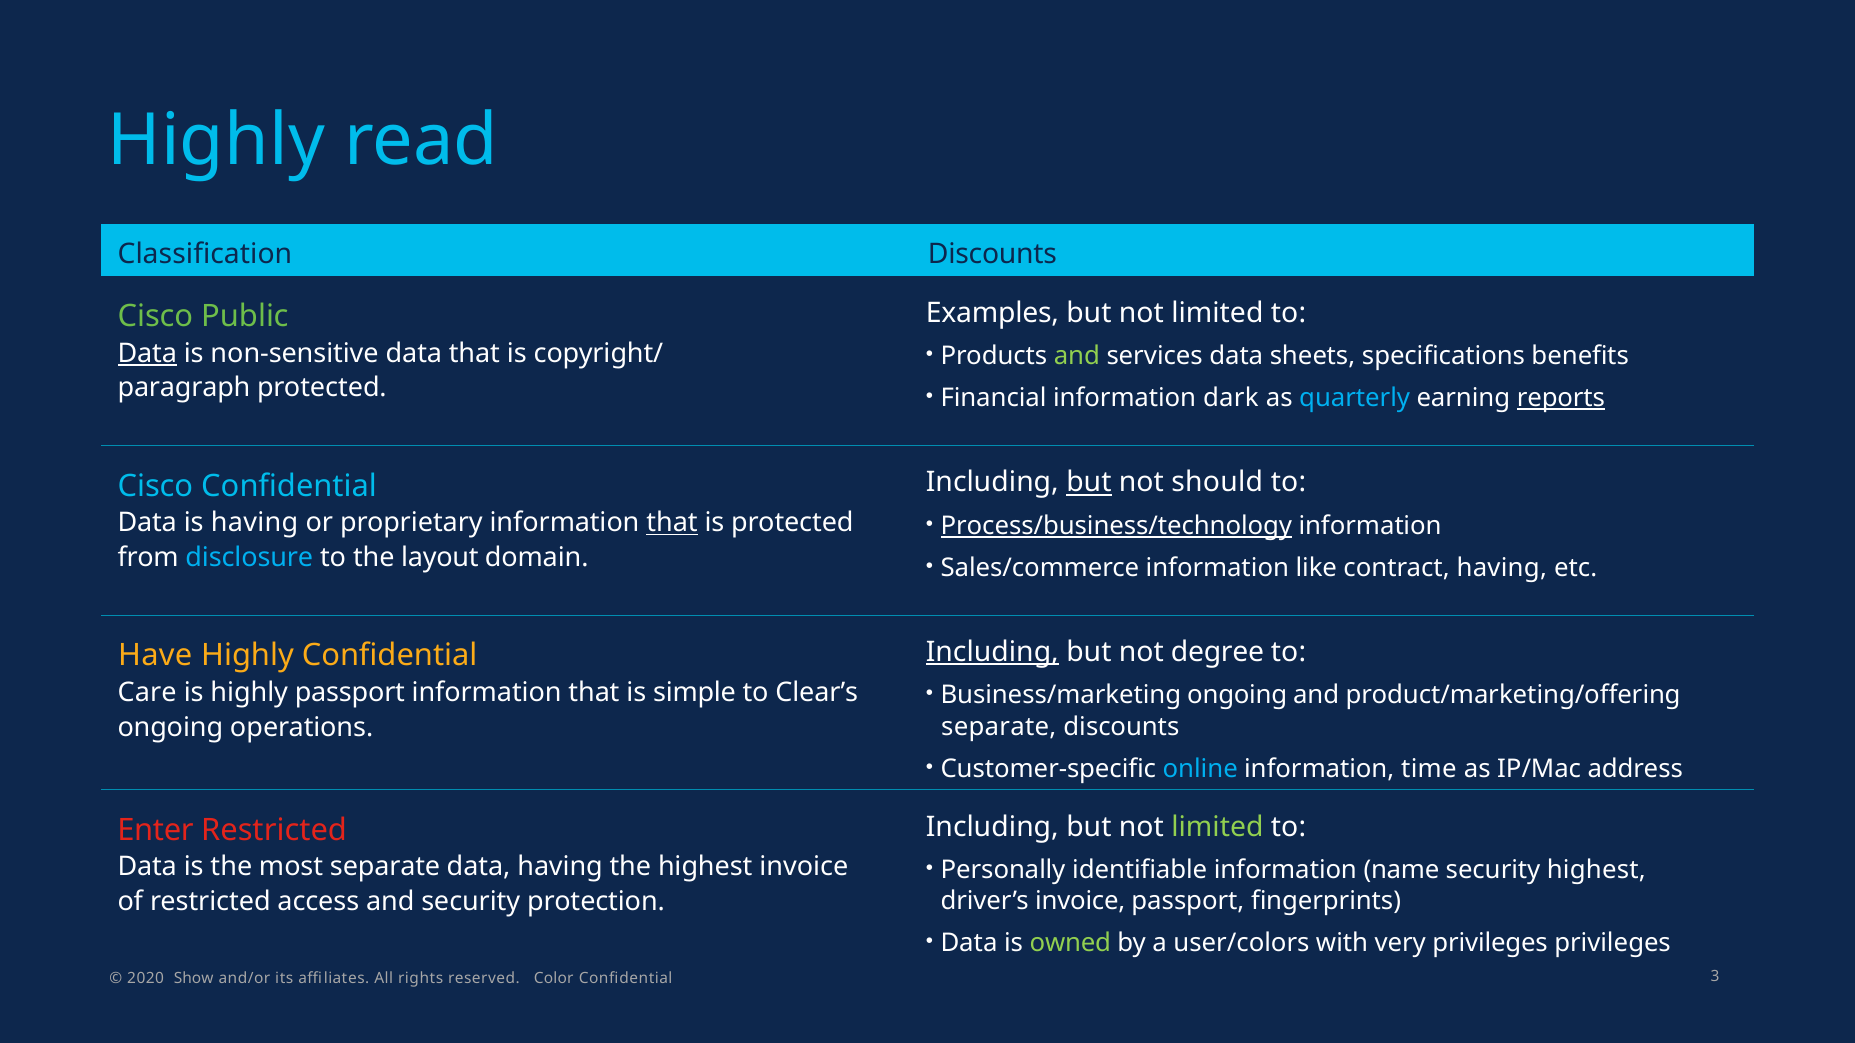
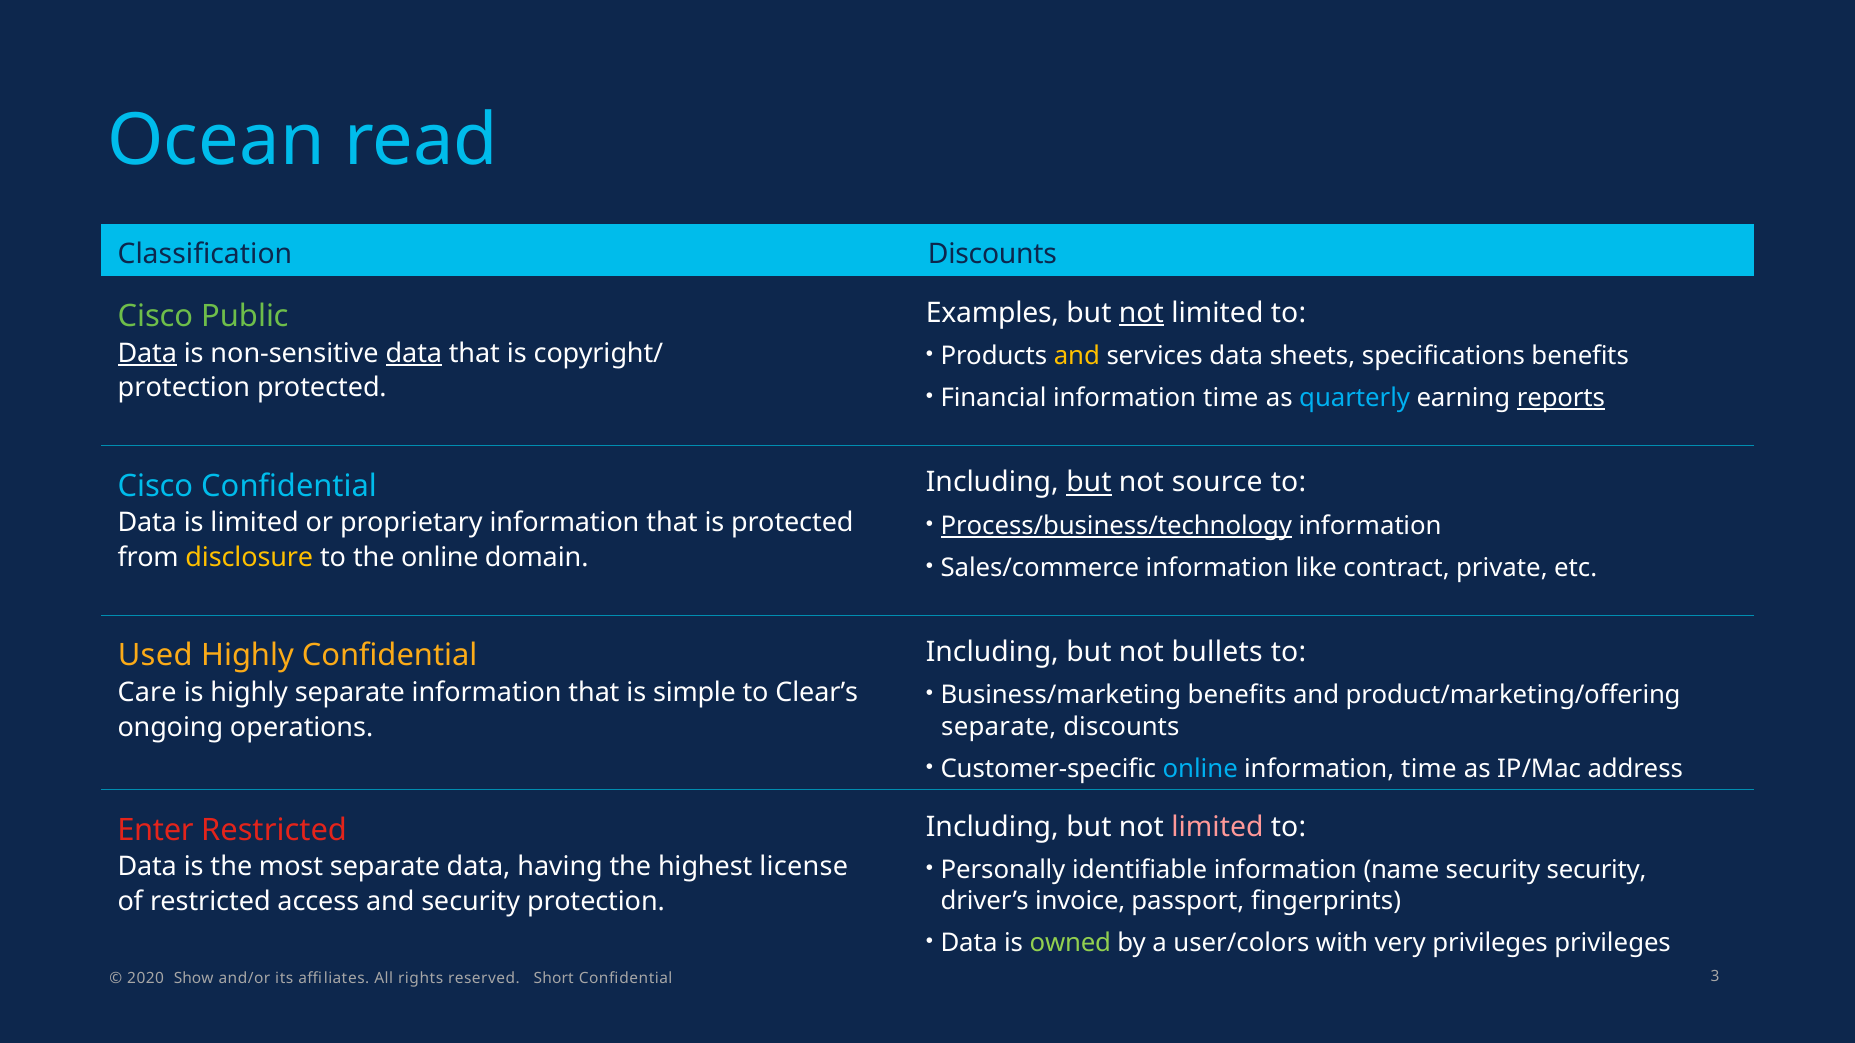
Highly: Highly -> Ocean (216, 140)
not underline: none -> present (1141, 313)
and colour: light green -> yellow (1077, 356)
data underline: none -> present (414, 353)
paragraph: paragraph -> protection (184, 388)
Financial information dark: dark -> time (1231, 398)
should: should -> source (1217, 483)
is having: having -> limited (255, 523)
that underline: present -> none (672, 523)
disclosure colour: light blue -> yellow (249, 558)
the layout: layout -> online (440, 558)
contract having: having -> private (1502, 568)
Including underline: present -> none (992, 652)
degree: degree -> bullets (1217, 652)
Have: Have -> Used (155, 656)
Business/marketing ongoing: ongoing -> benefits (1237, 696)
highly passport: passport -> separate (350, 693)
limited colour: light green -> pink (1217, 827)
security highest: highest -> security (1597, 870)
highest invoice: invoice -> license (804, 867)
Color: Color -> Short (554, 979)
